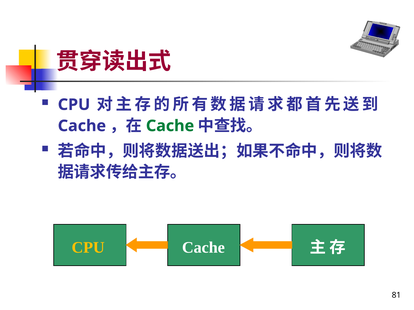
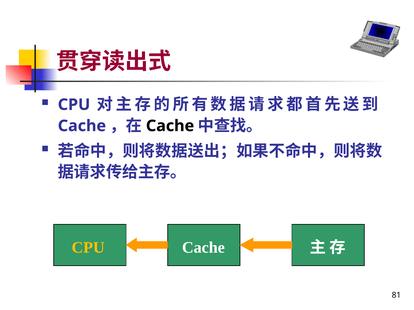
Cache colour: green -> black (170, 126)
